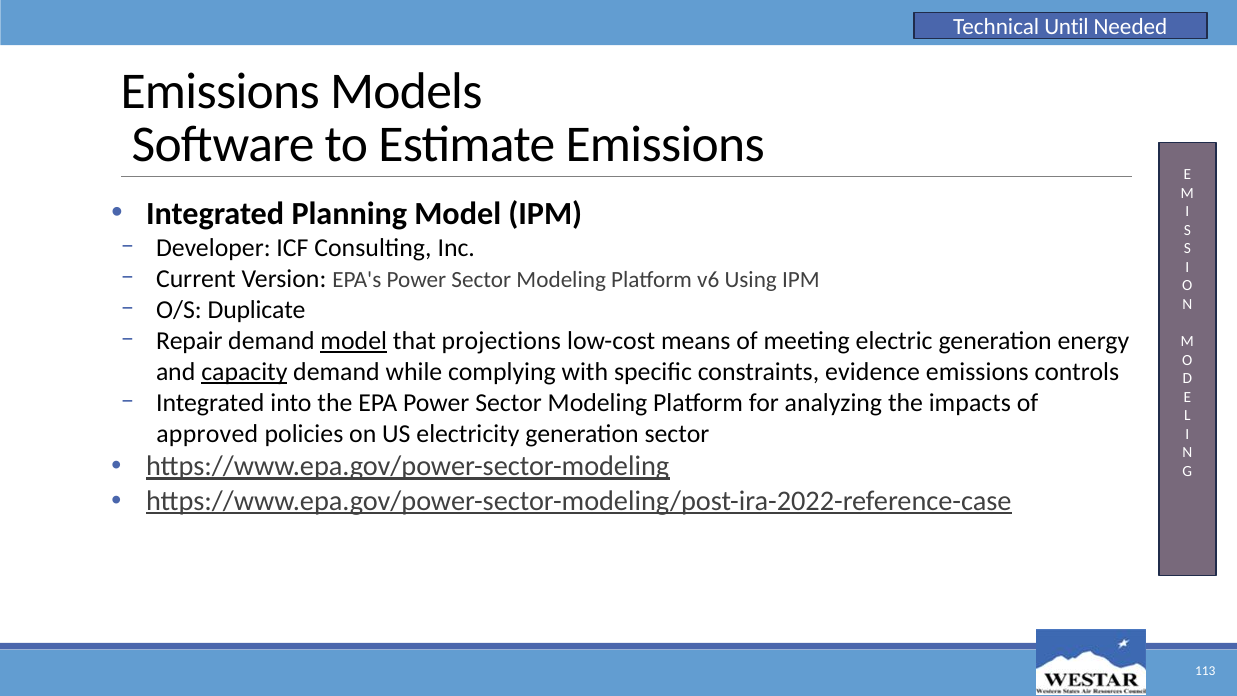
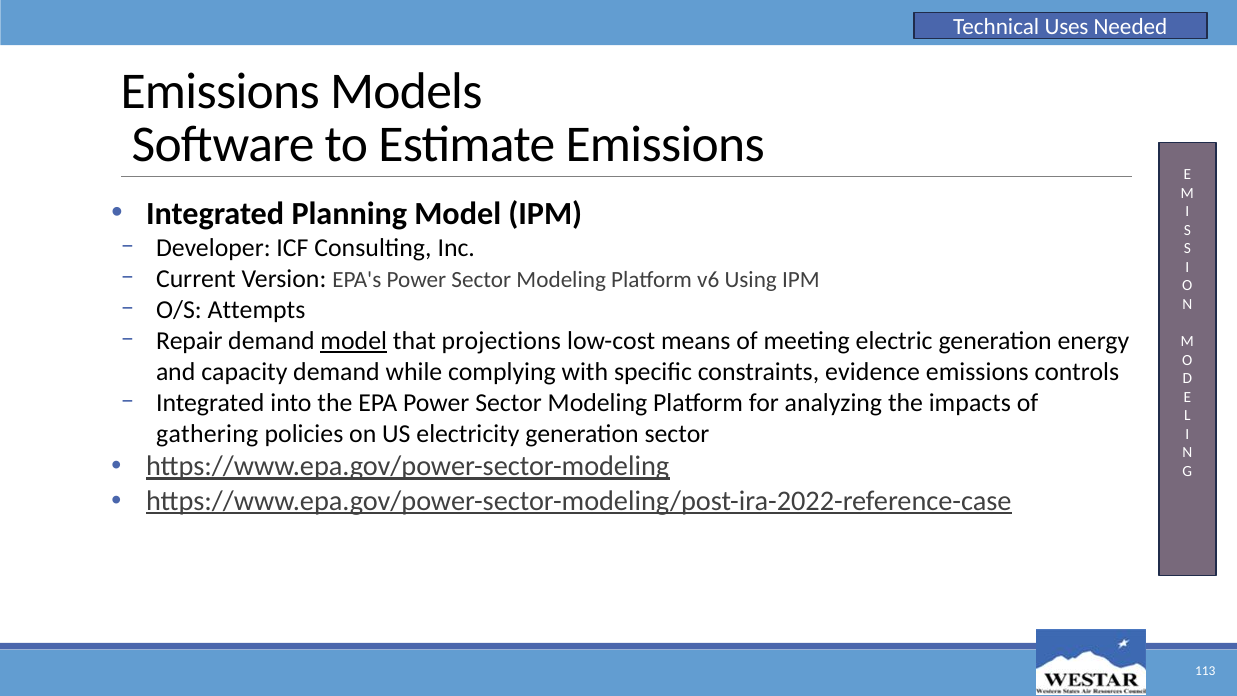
Until: Until -> Uses (1067, 27)
Duplicate: Duplicate -> Attempts (256, 310)
capacity underline: present -> none (244, 372)
approved: approved -> gathering (207, 434)
